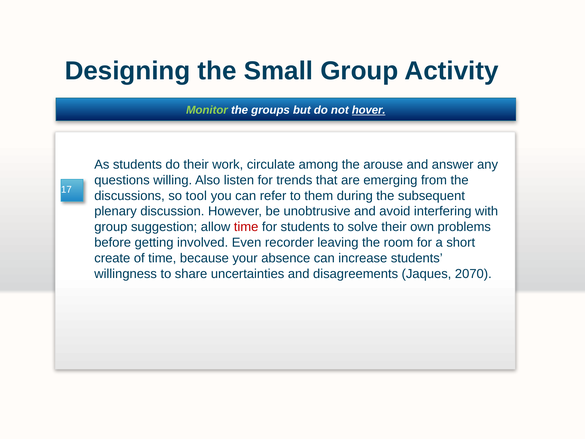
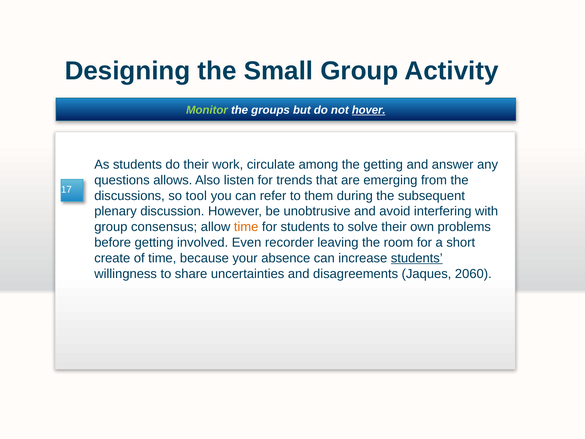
the arouse: arouse -> getting (383, 164)
willing: willing -> allows (173, 180)
suggestion: suggestion -> consensus (164, 227)
time colour: red -> orange (246, 227)
students underline: none -> present (417, 258)
2070: 2070 -> 2060 (473, 274)
